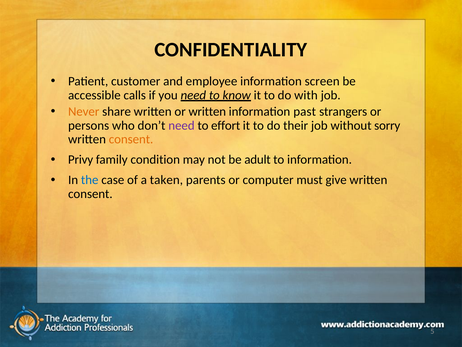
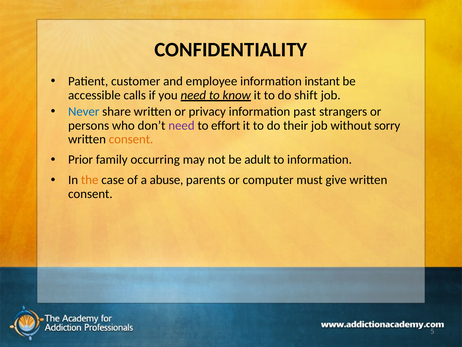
screen: screen -> instant (322, 81)
with: with -> shift (306, 95)
Never colour: orange -> blue (84, 111)
or written: written -> privacy (207, 111)
Privy: Privy -> Prior (81, 159)
condition: condition -> occurring (155, 159)
the colour: blue -> orange (90, 180)
taken: taken -> abuse (167, 180)
